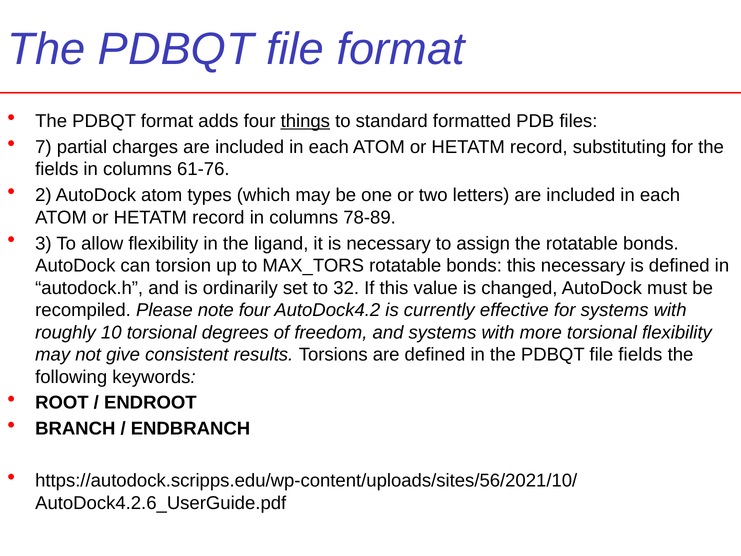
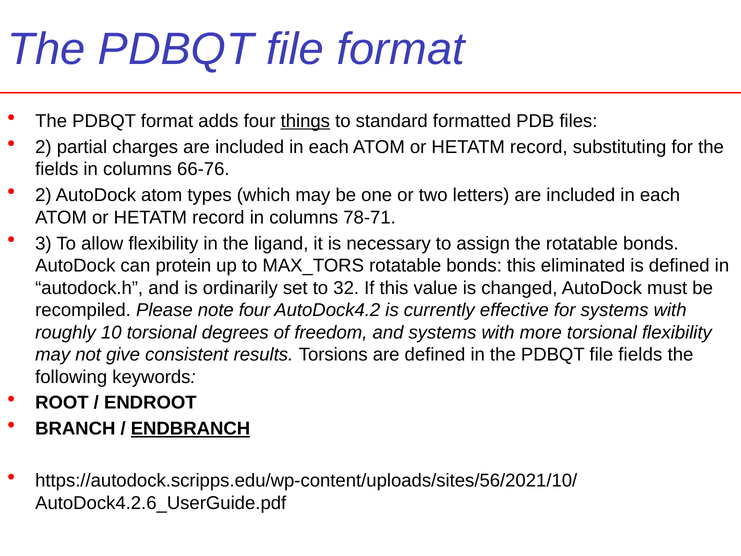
7: 7 -> 2 (43, 147)
61-76: 61-76 -> 66-76 (203, 169)
78-89: 78-89 -> 78-71 (370, 217)
torsion: torsion -> protein (183, 266)
this necessary: necessary -> eliminated (583, 266)
ENDBRANCH underline: none -> present (190, 429)
